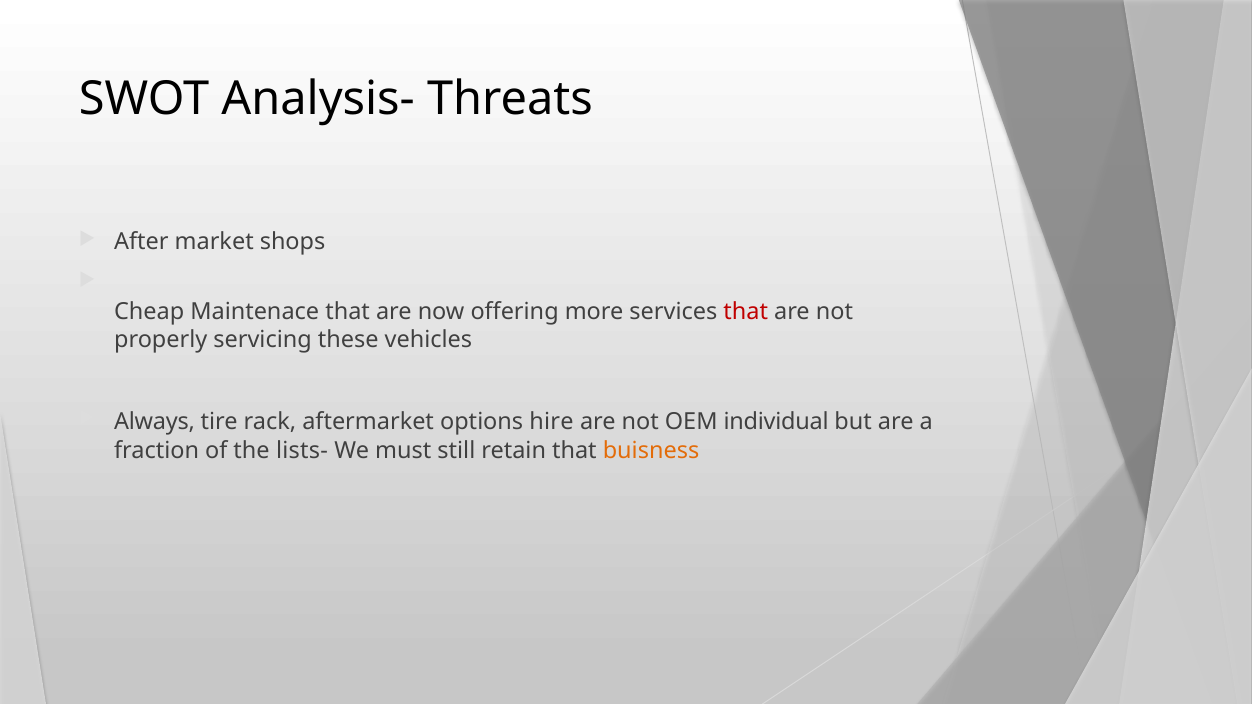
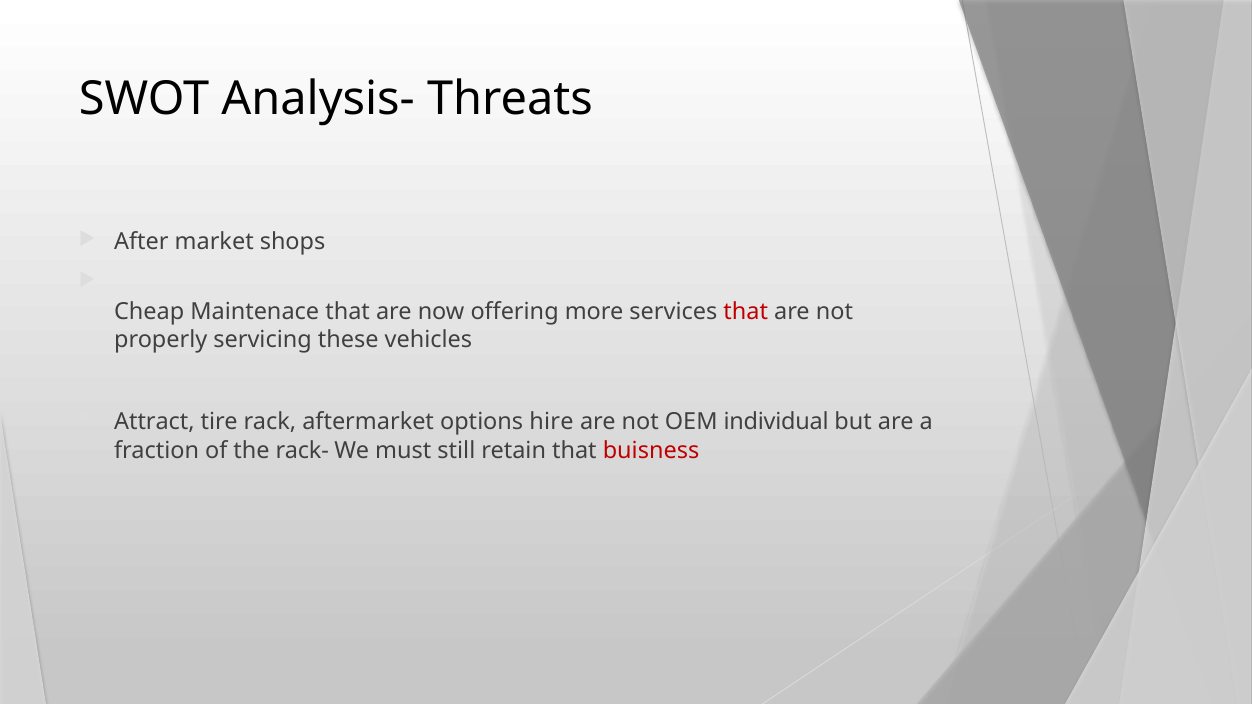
Always: Always -> Attract (154, 422)
lists-: lists- -> rack- (302, 450)
buisness colour: orange -> red (651, 450)
